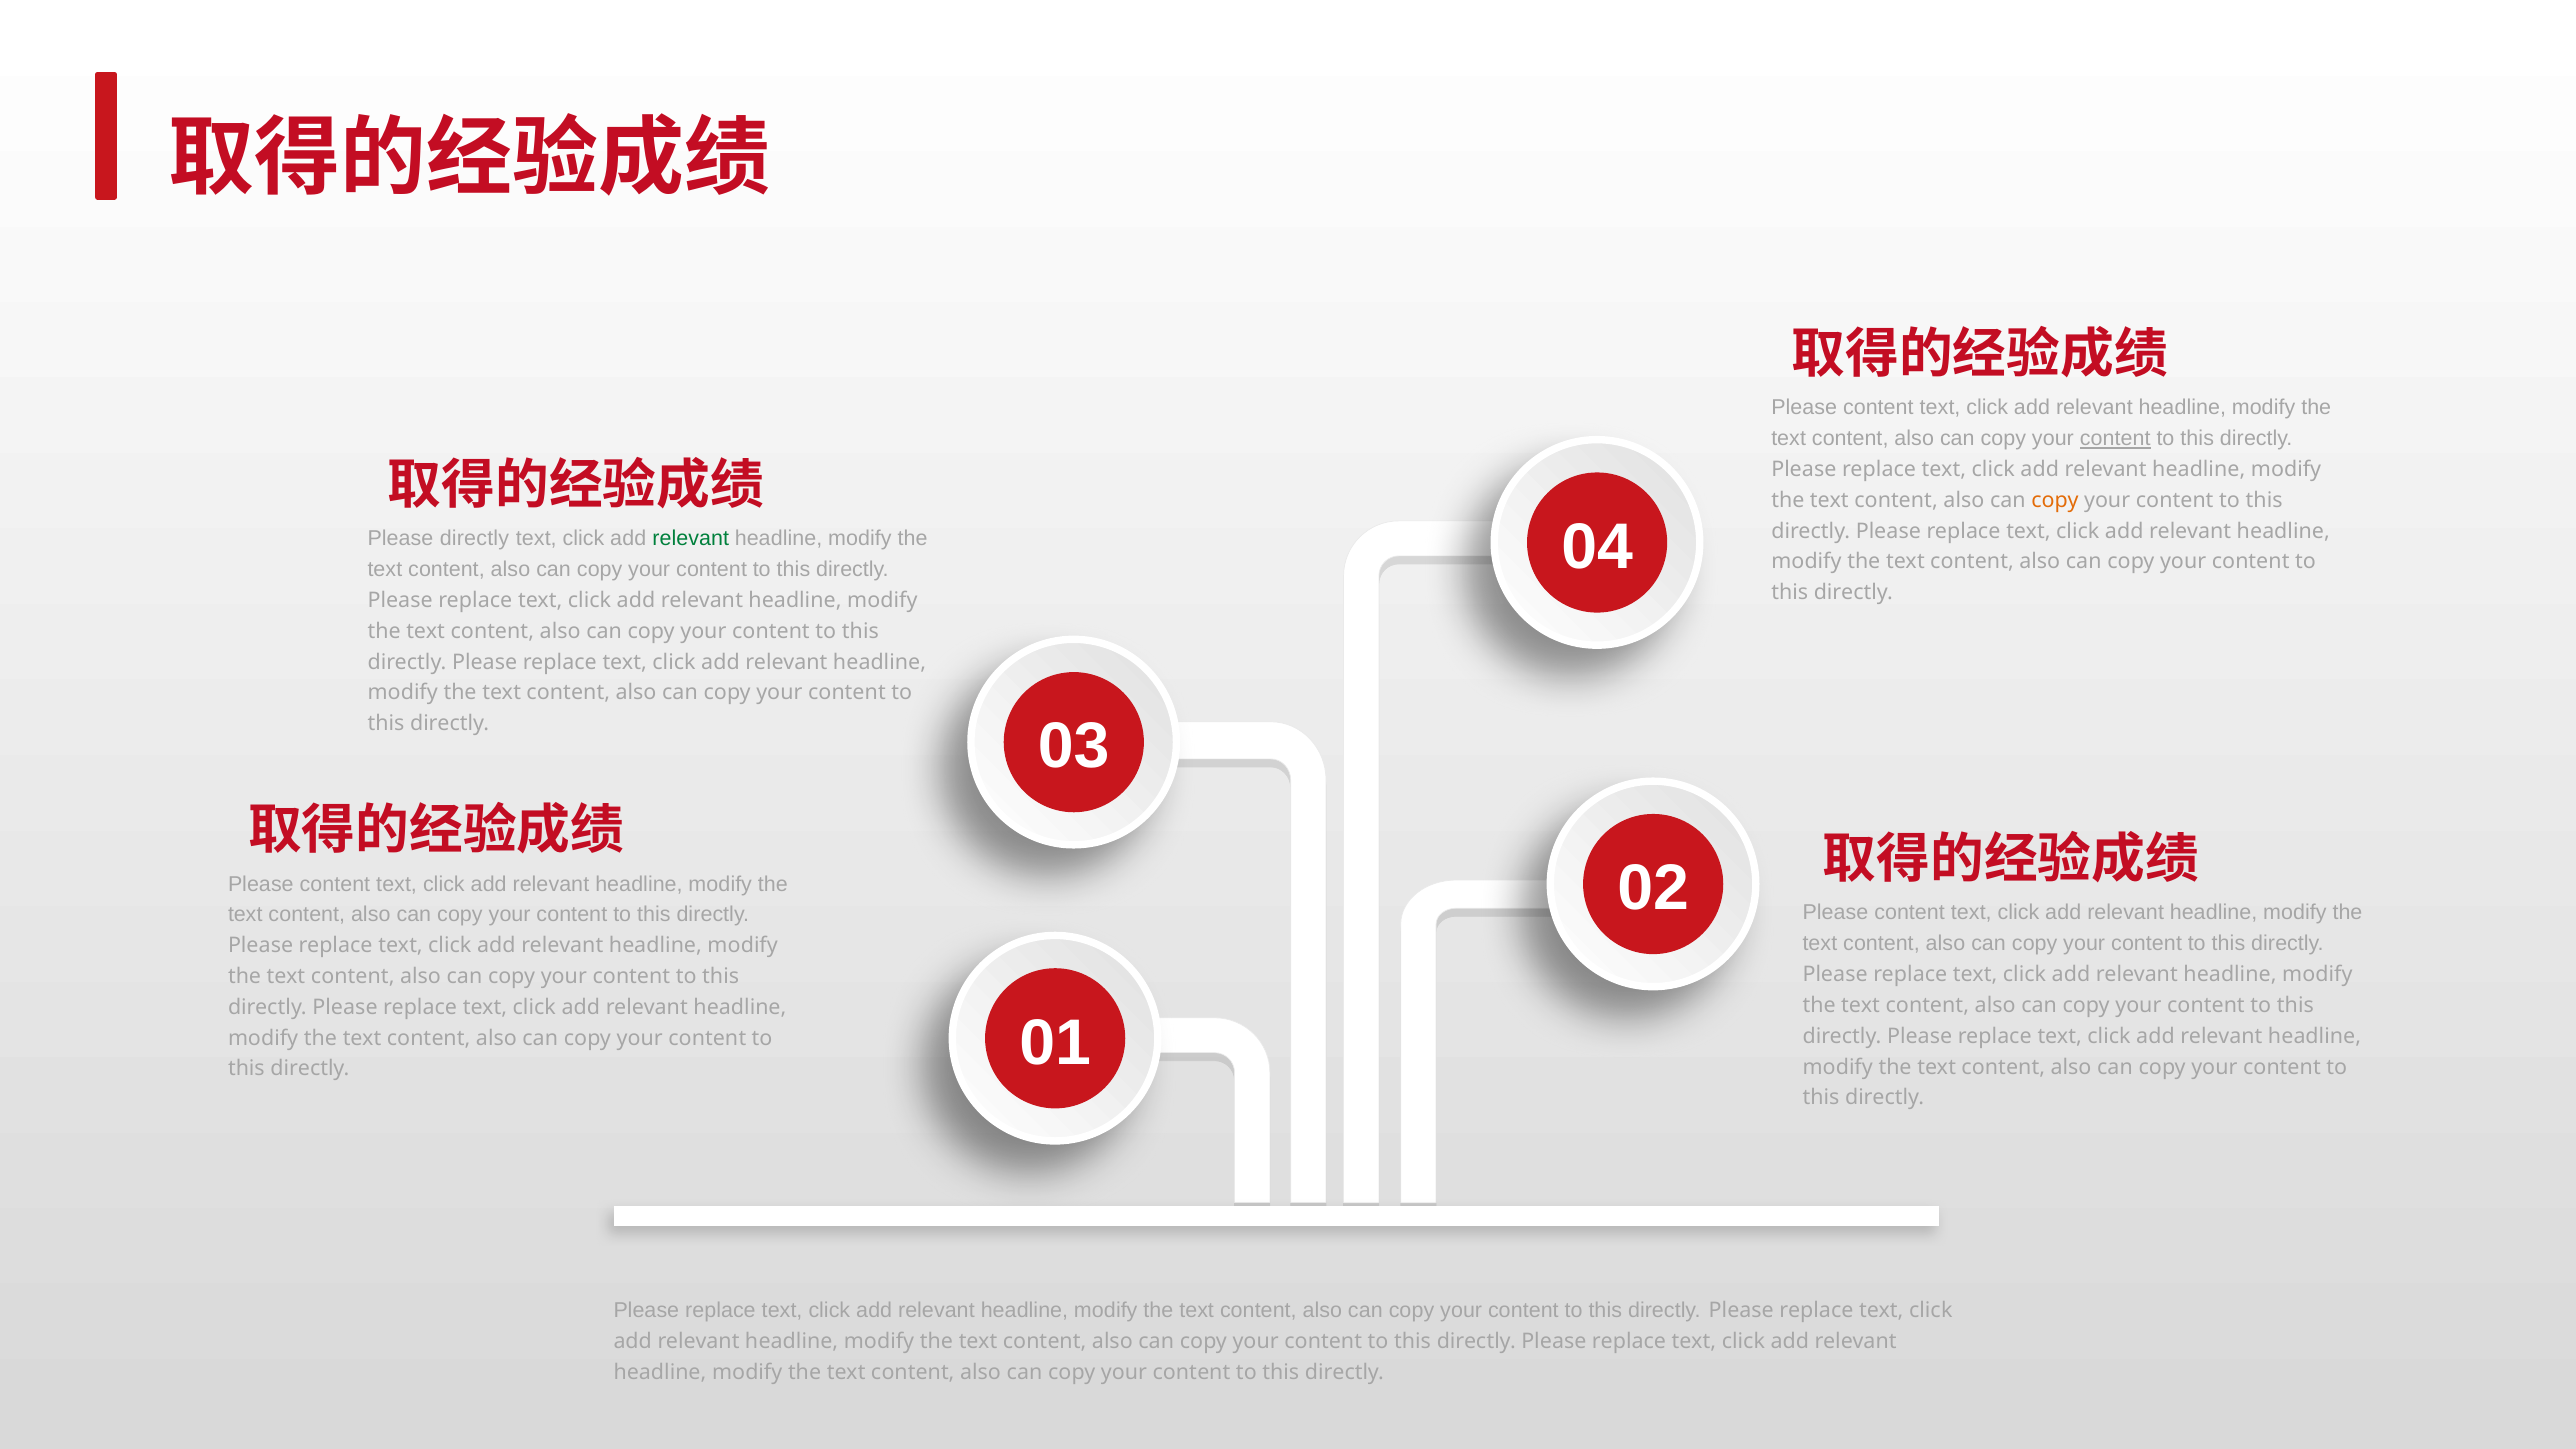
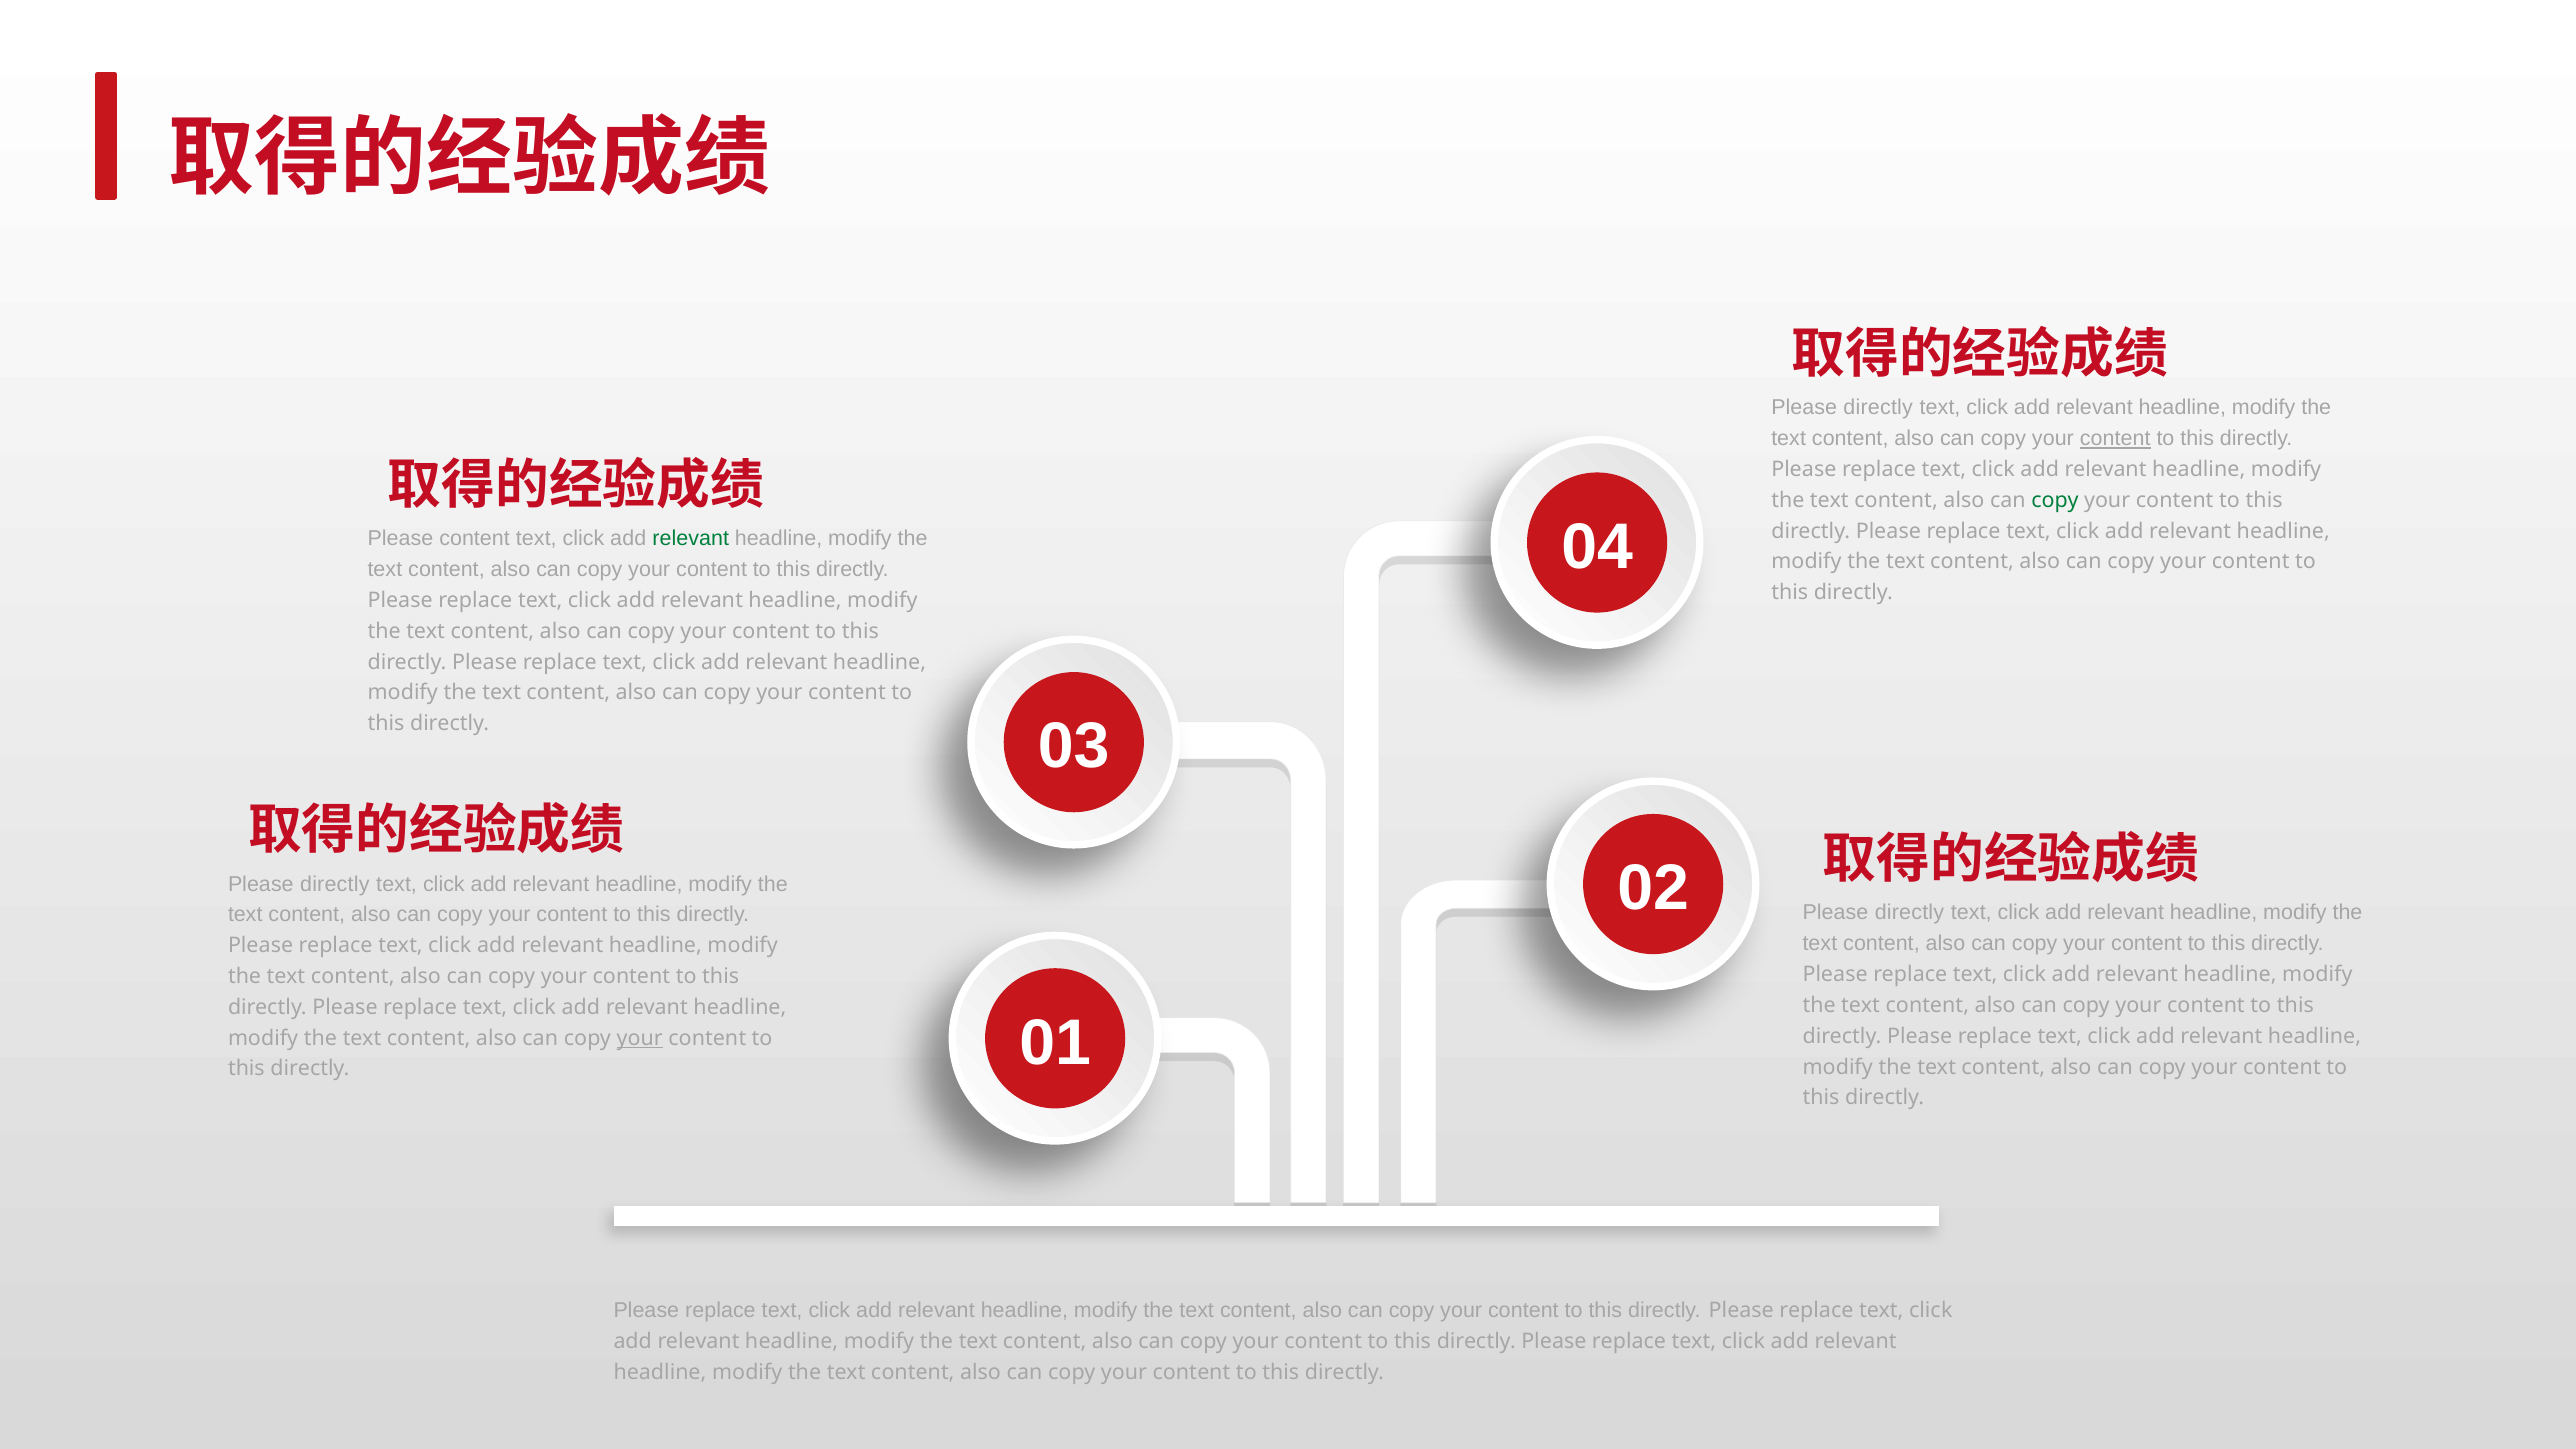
content: content -> directly (1878, 408)
copy colour: orange -> green (2055, 500)
Please directly: directly -> content (475, 539)
content: content -> directly (335, 884)
content: content -> directly (1909, 913)
your underline: none -> present (640, 1038)
